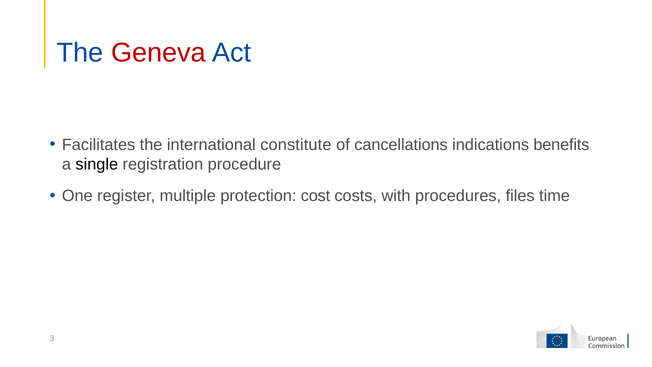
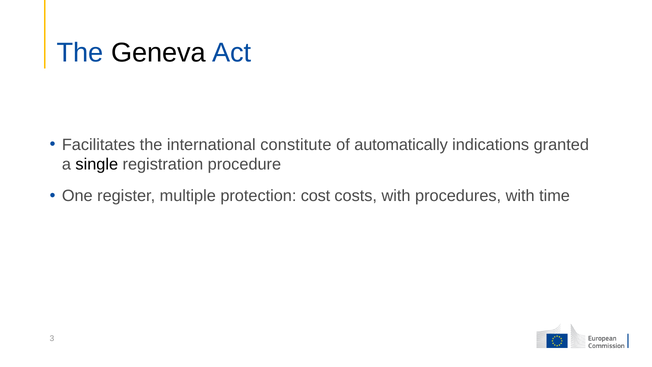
Geneva colour: red -> black (159, 53)
cancellations: cancellations -> automatically (401, 145)
benefits: benefits -> granted (561, 145)
procedures files: files -> with (520, 196)
